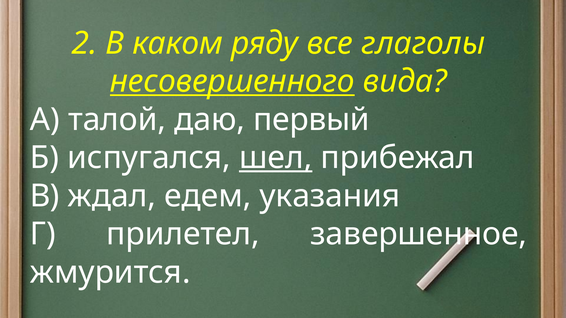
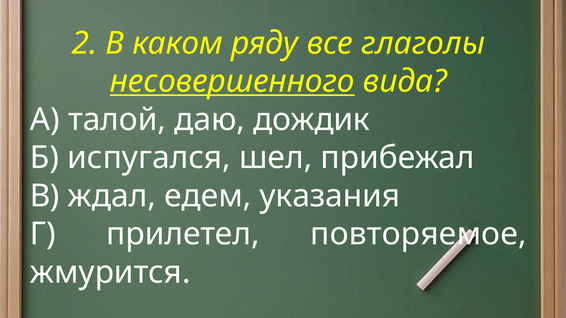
первый: первый -> дождик (311, 120)
шел underline: present -> none (276, 158)
завершенное: завершенное -> повторяемое (418, 234)
